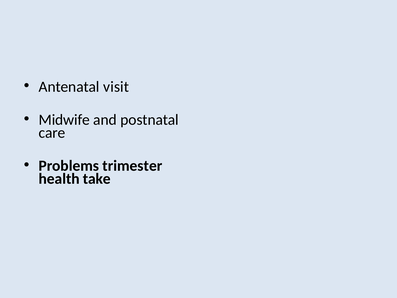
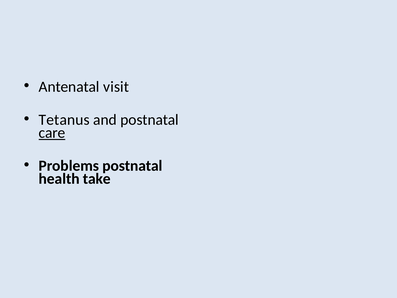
Midwife: Midwife -> Tetanus (64, 120)
care underline: none -> present (52, 133)
Problems trimester: trimester -> postnatal (132, 166)
